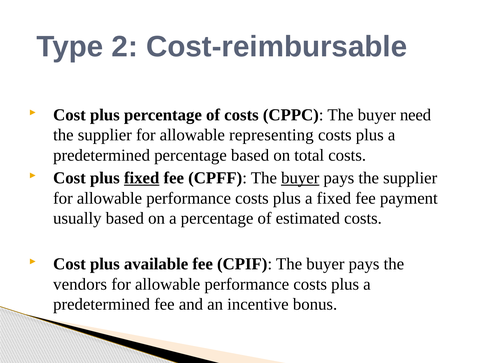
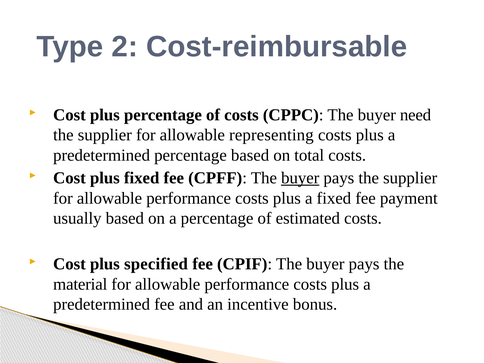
fixed underline: present -> none (142, 178)
available: available -> specified (156, 264)
vendors: vendors -> material (80, 284)
